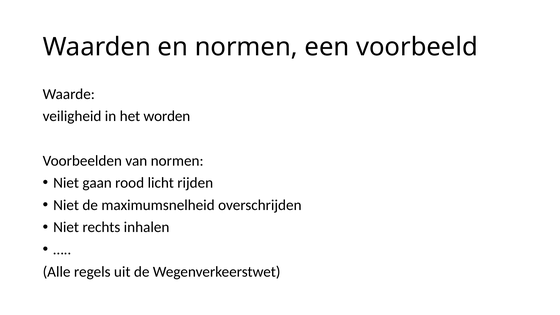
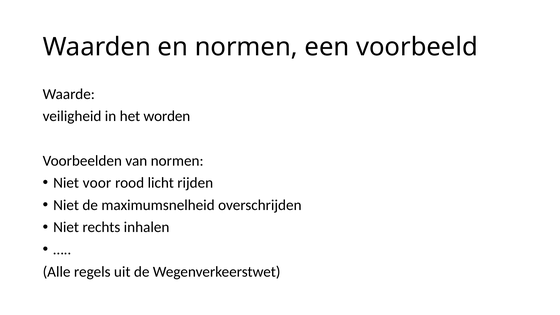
gaan: gaan -> voor (97, 183)
